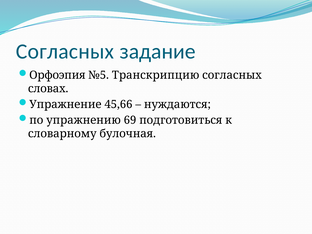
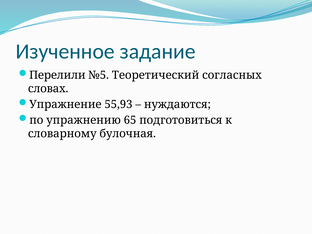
Согласных: Согласных -> Изученное (65, 52)
Орфоэпия: Орфоэпия -> Перелили (57, 75)
Транскрипцию: Транскрипцию -> Теоретический (156, 75)
45,66: 45,66 -> 55,93 (118, 104)
69: 69 -> 65 (130, 120)
